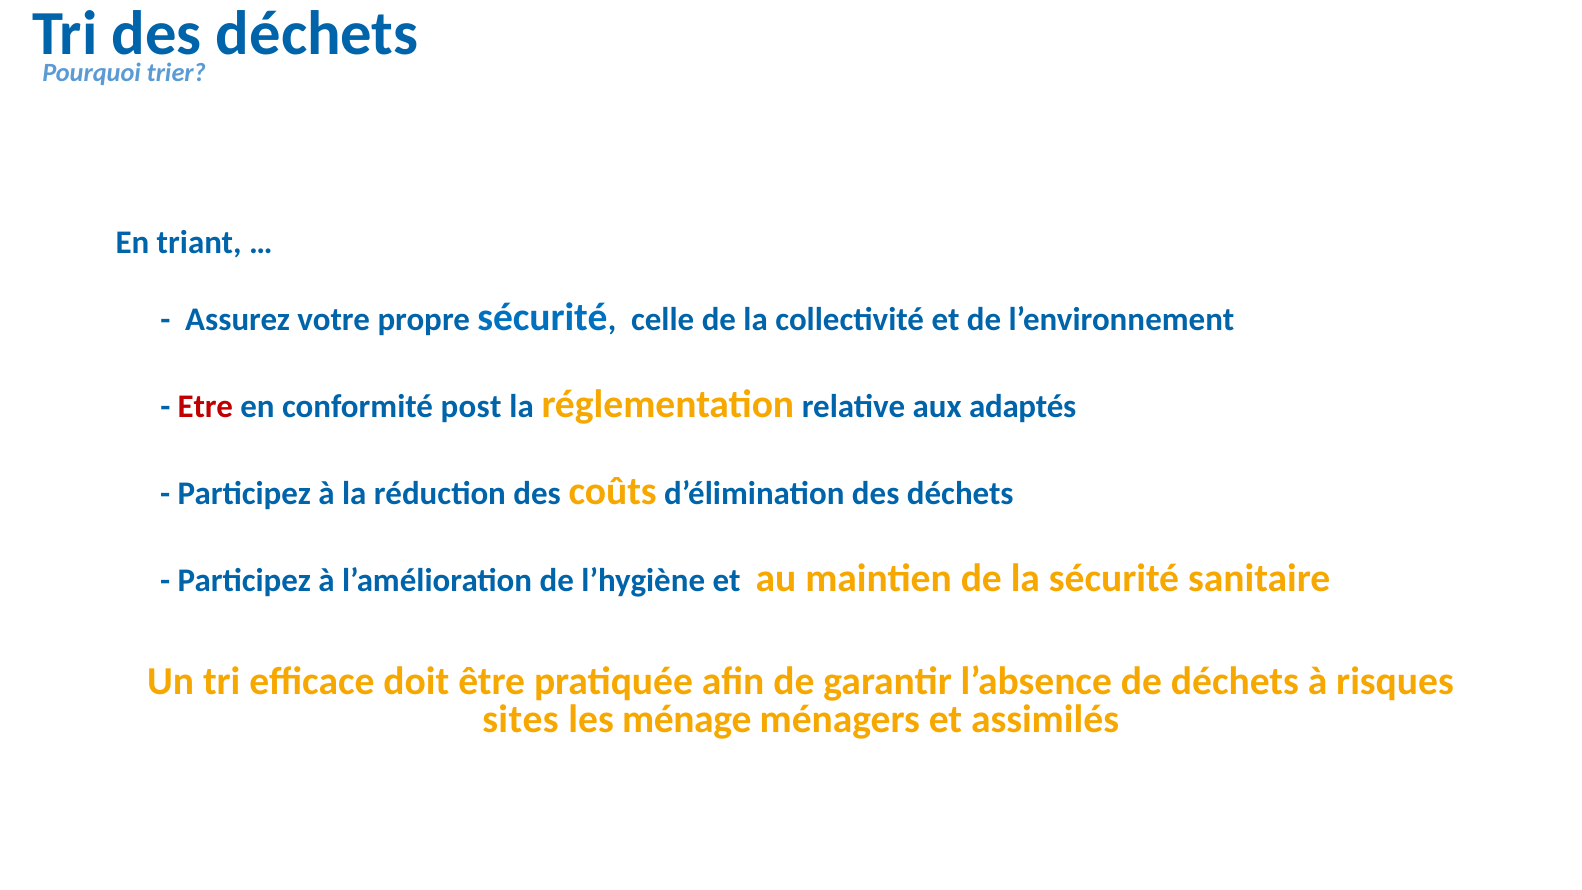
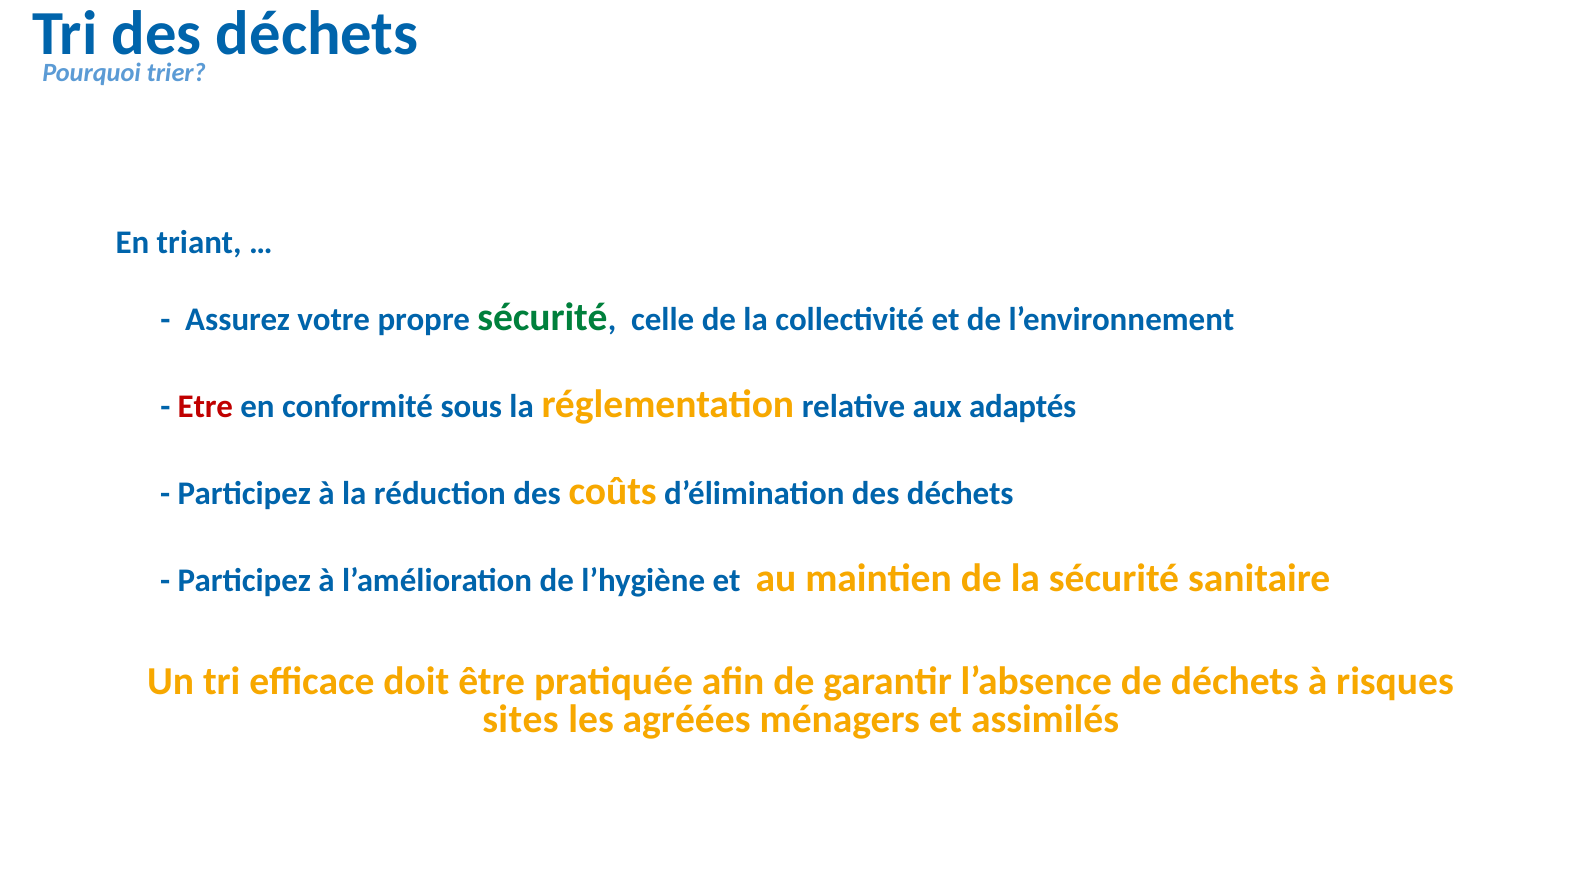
sécurité colour: blue -> green (543, 318)
post: post -> sous (471, 407)
ménage: ménage -> agréées (687, 720)
